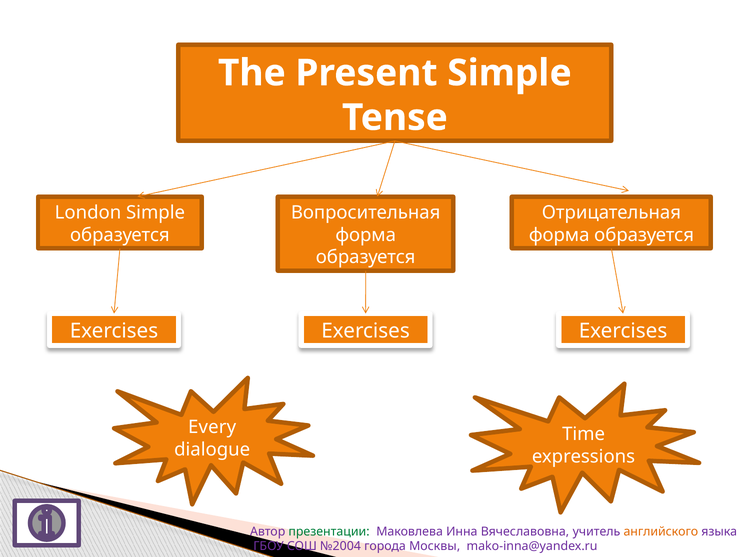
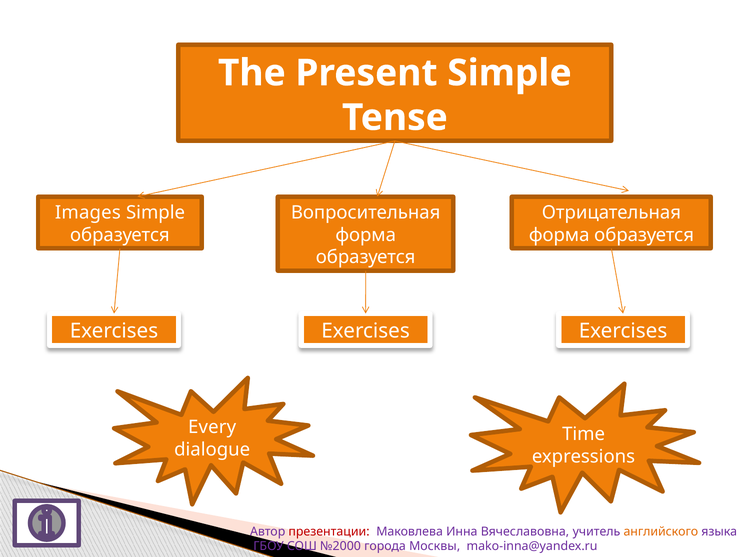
London: London -> Images (88, 213)
презентации colour: green -> red (329, 532)
№2004: №2004 -> №2000 (340, 547)
